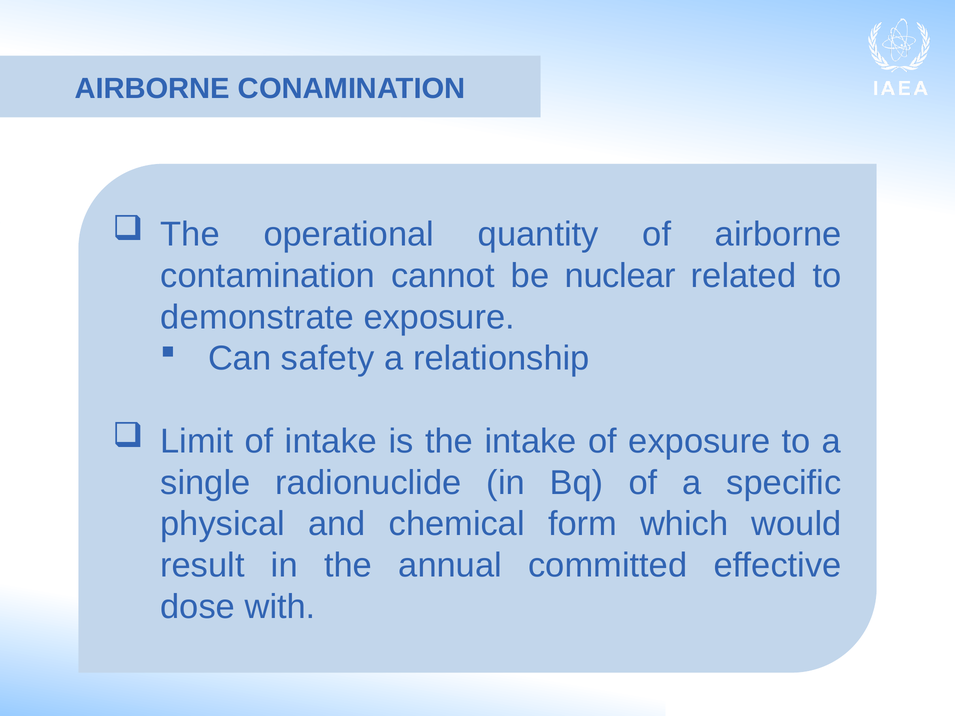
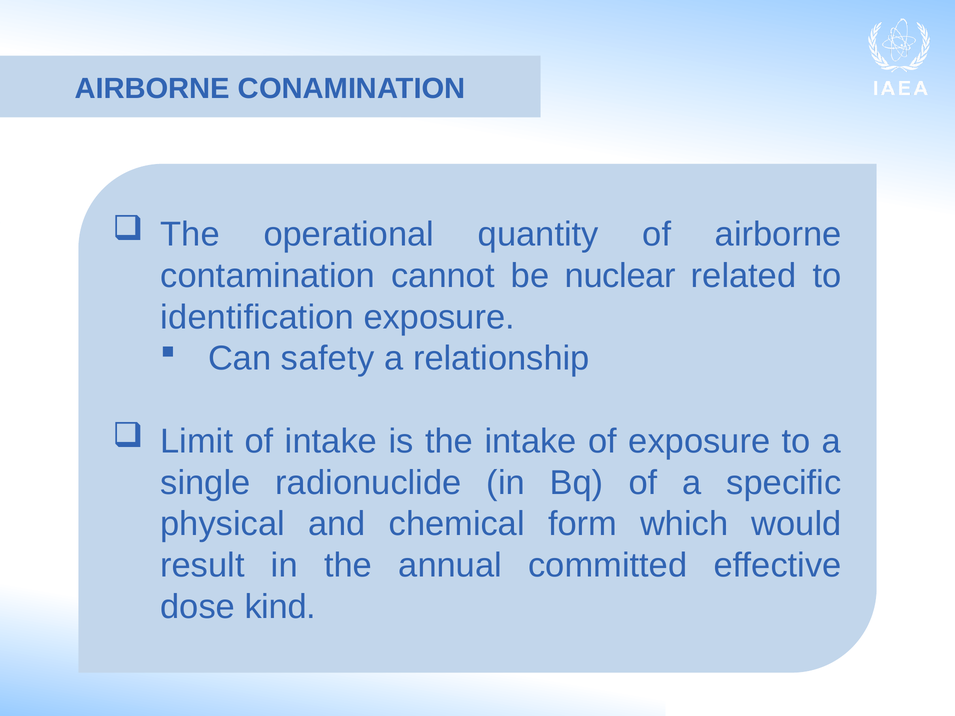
demonstrate: demonstrate -> identification (257, 317)
with: with -> kind (280, 607)
